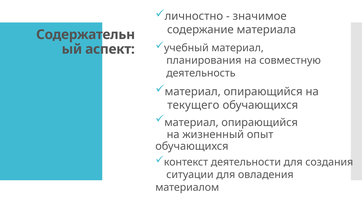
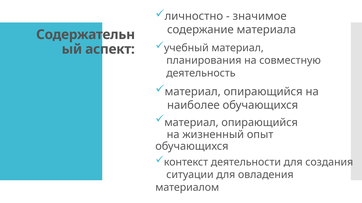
текущего: текущего -> наиболее (193, 105)
